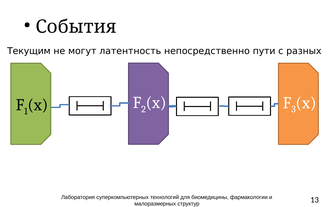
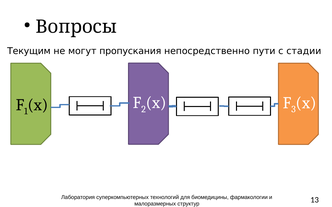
События: События -> Вопросы (76, 27)
латентность: латентность -> пропускания (130, 51)
разных: разных -> стадии (304, 51)
